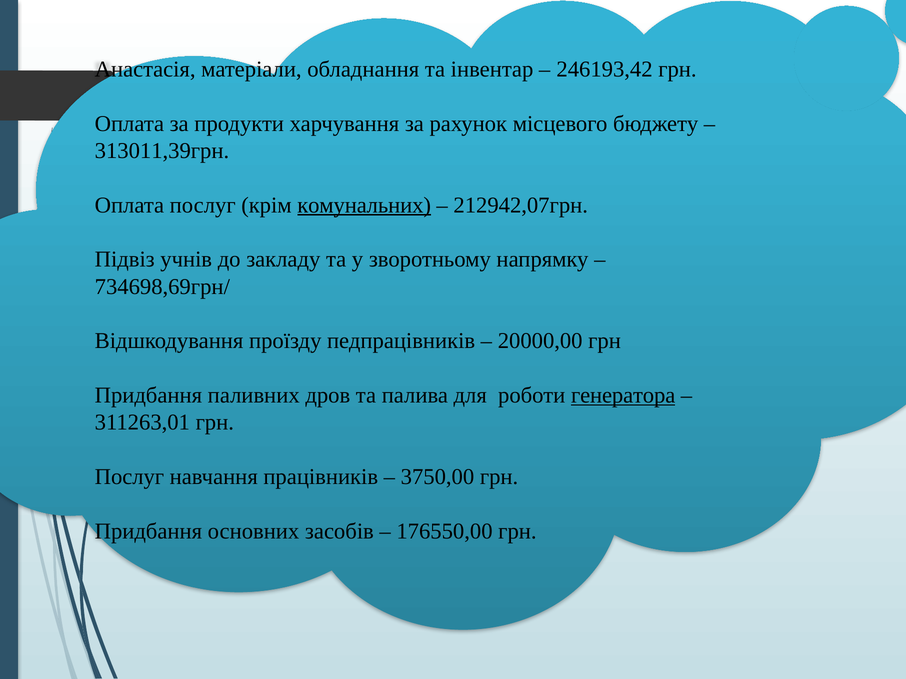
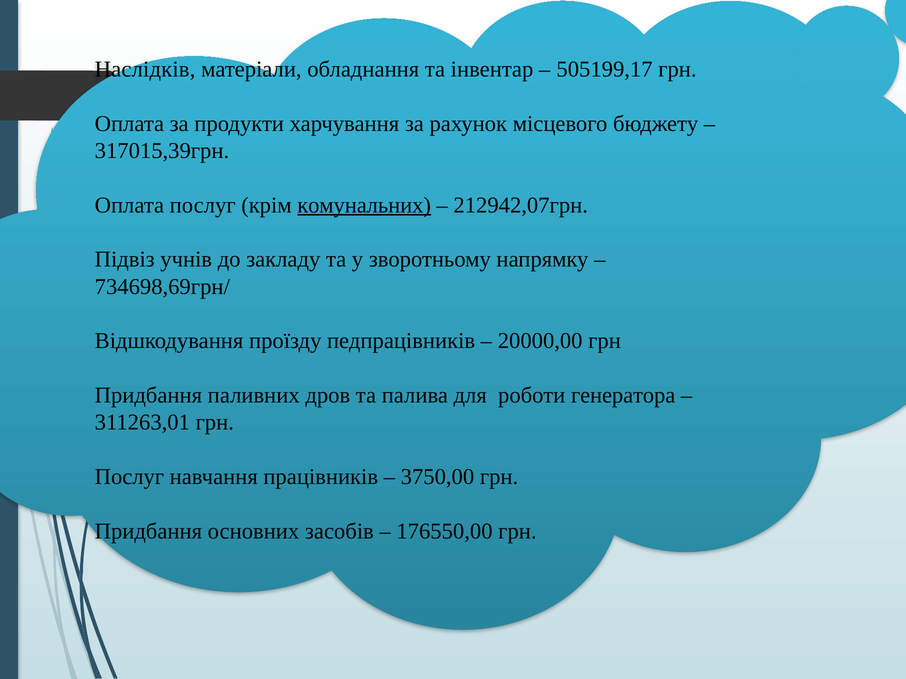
Анастасія: Анастасія -> Наслідків (145, 69)
246193,42: 246193,42 -> 505199,17 (605, 69)
313011,39грн: 313011,39грн -> 317015,39грн (162, 151)
генератора underline: present -> none (623, 396)
